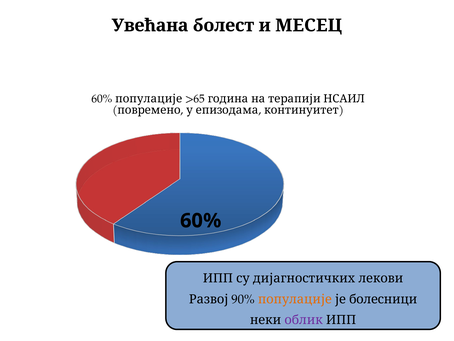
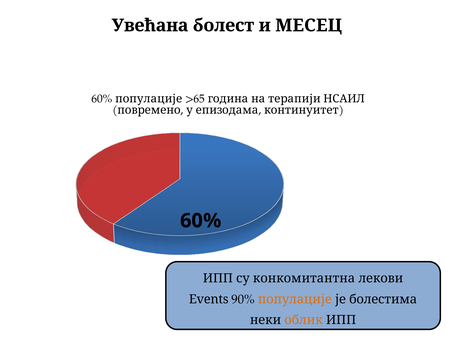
дијагностичких: дијагностичких -> конкомитантна (304, 278)
Развој: Развој -> Events (209, 299)
болесници: болесници -> болестима (383, 299)
облик colour: purple -> orange (304, 320)
